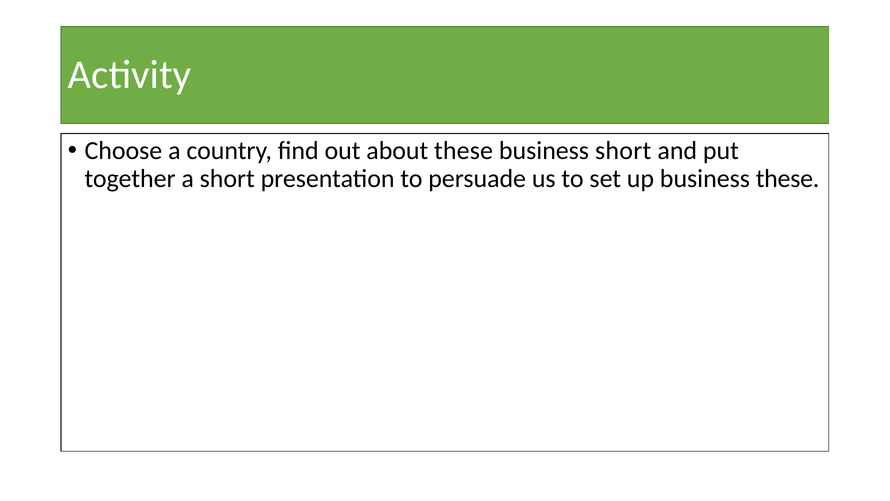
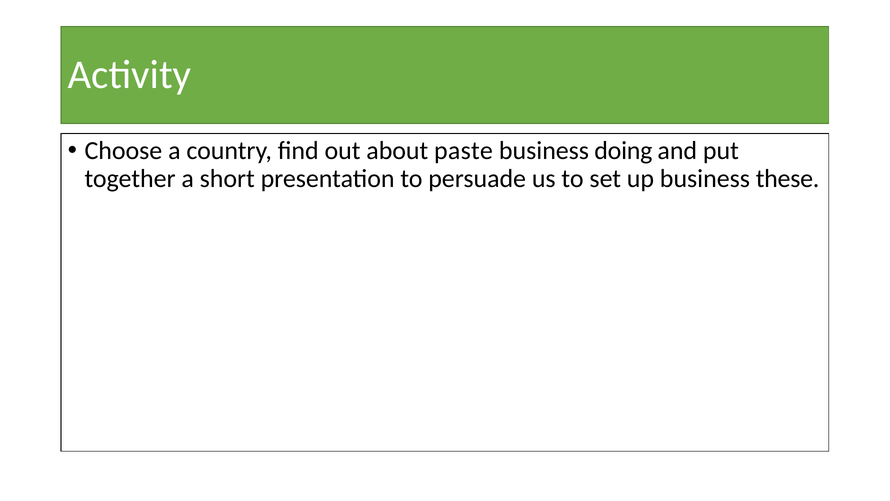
about these: these -> paste (463, 150)
business short: short -> doing (623, 150)
